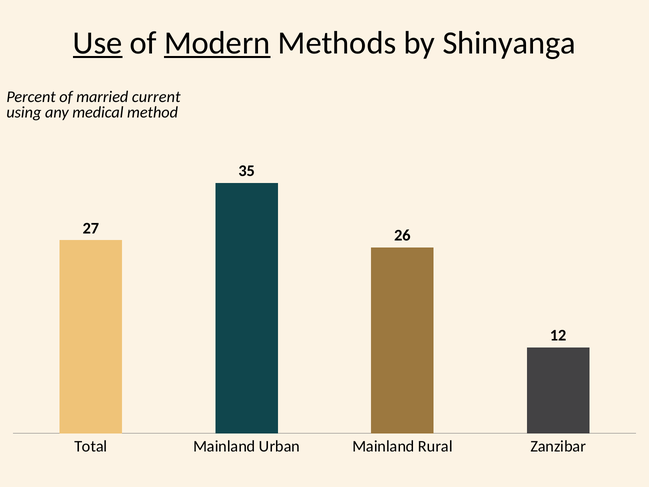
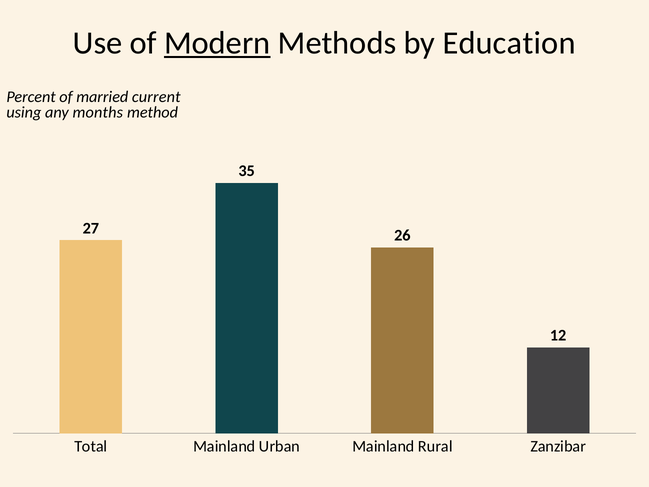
Use underline: present -> none (98, 43)
Shinyanga: Shinyanga -> Education (509, 43)
medical: medical -> months (98, 112)
